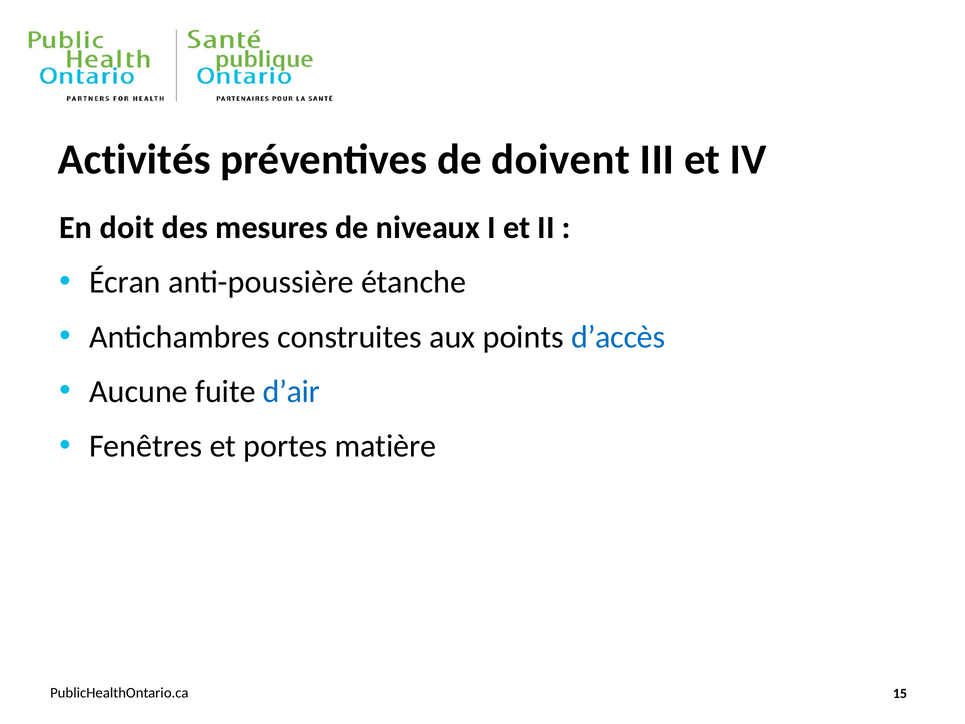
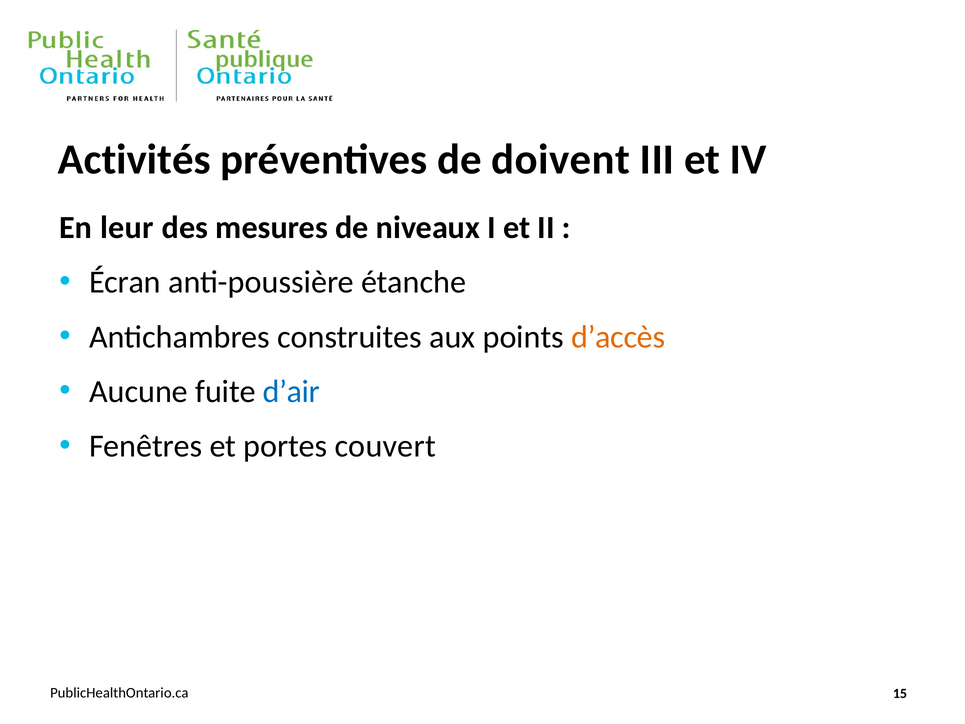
doit: doit -> leur (127, 227)
d’accès colour: blue -> orange (618, 337)
matière: matière -> couvert (385, 446)
